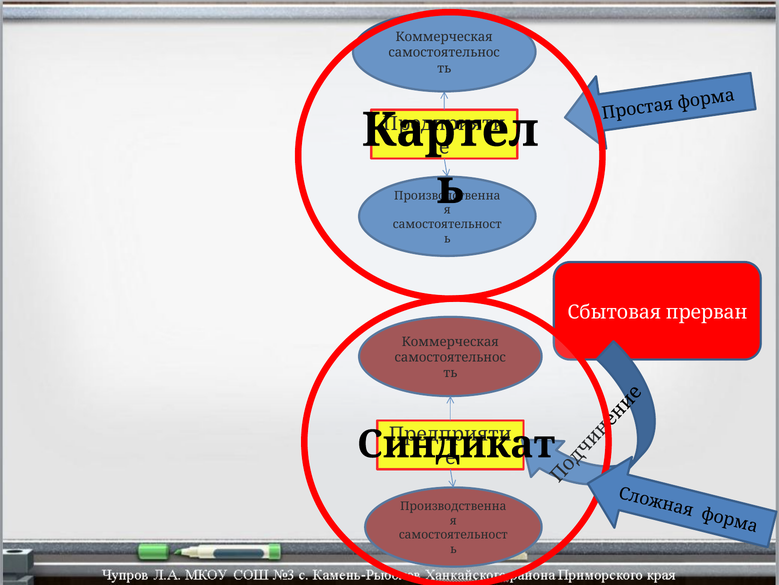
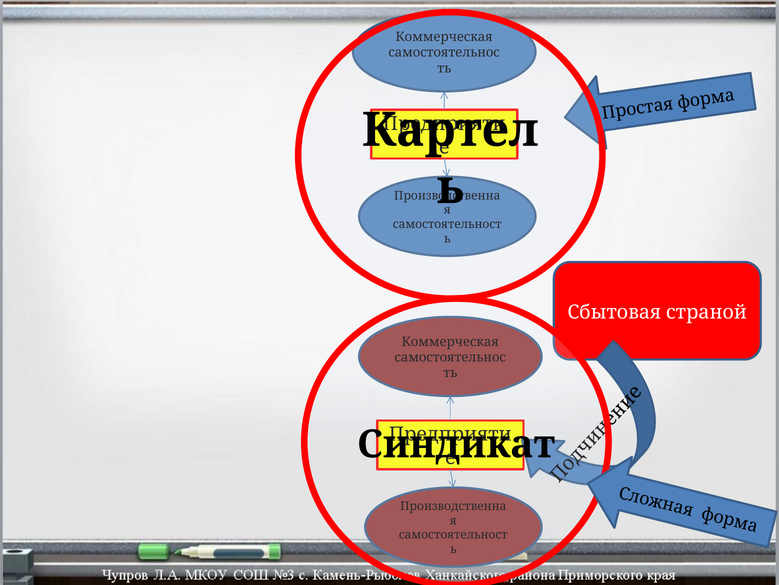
прерван: прерван -> страной (707, 312)
